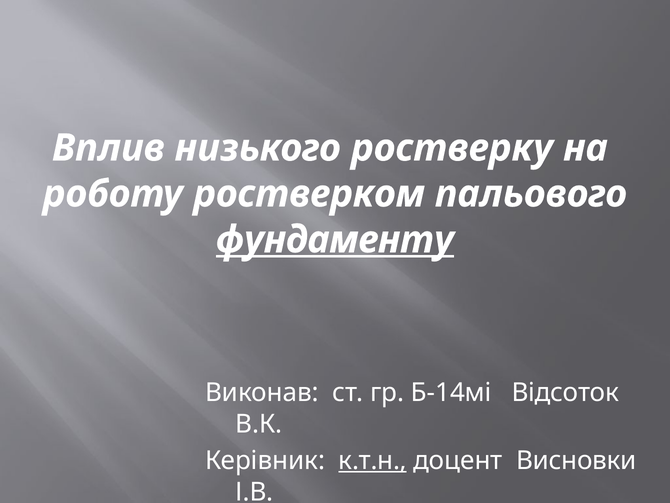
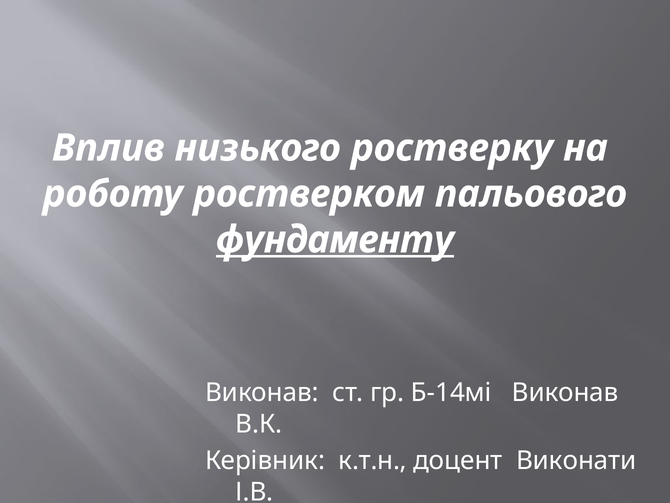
Б-14мі Відсоток: Відсоток -> Виконав (565, 392)
к.т.н underline: present -> none (373, 460)
Висновки: Висновки -> Виконати (576, 460)
